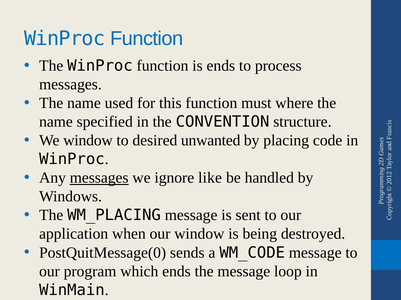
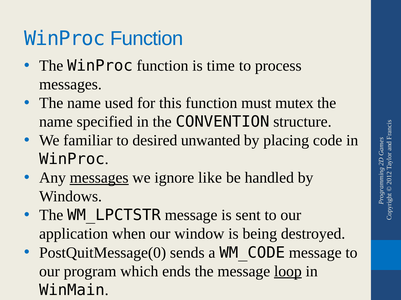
is ends: ends -> time (221, 66)
where: where -> mutex (294, 103)
We window: window -> familiar (88, 141)
WM_PLACING: WM_PLACING -> WM_LPCTSTR (114, 216)
loop underline: none -> present (288, 272)
